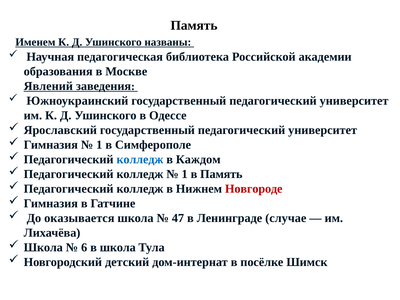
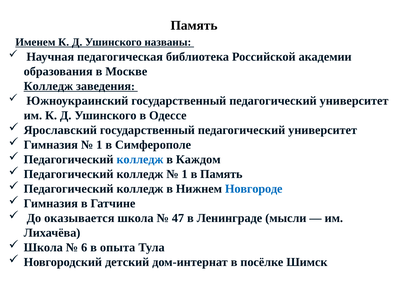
Явлений: Явлений -> Колледж (48, 86)
Новгороде colour: red -> blue (254, 189)
случае: случае -> мысли (286, 218)
в школа: школа -> опыта (118, 247)
